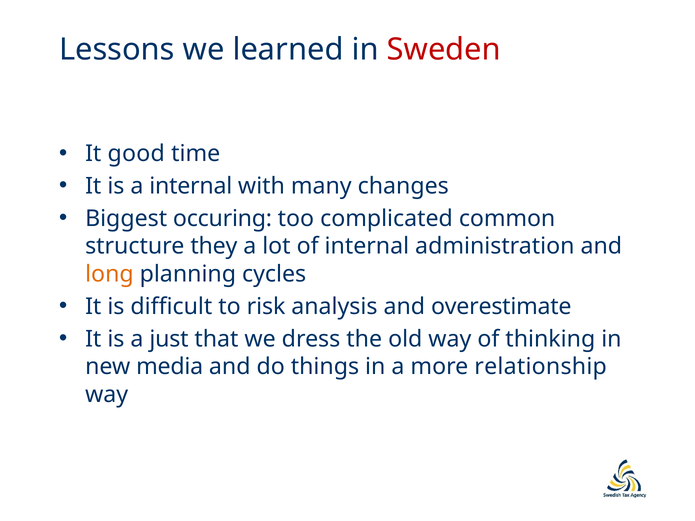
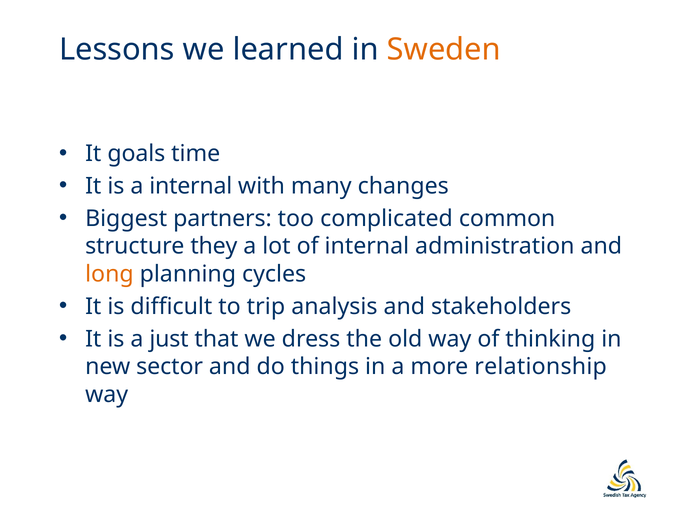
Sweden colour: red -> orange (444, 50)
good: good -> goals (136, 154)
occuring: occuring -> partners (222, 219)
risk: risk -> trip (266, 307)
overestimate: overestimate -> stakeholders (501, 307)
media: media -> sector (170, 367)
